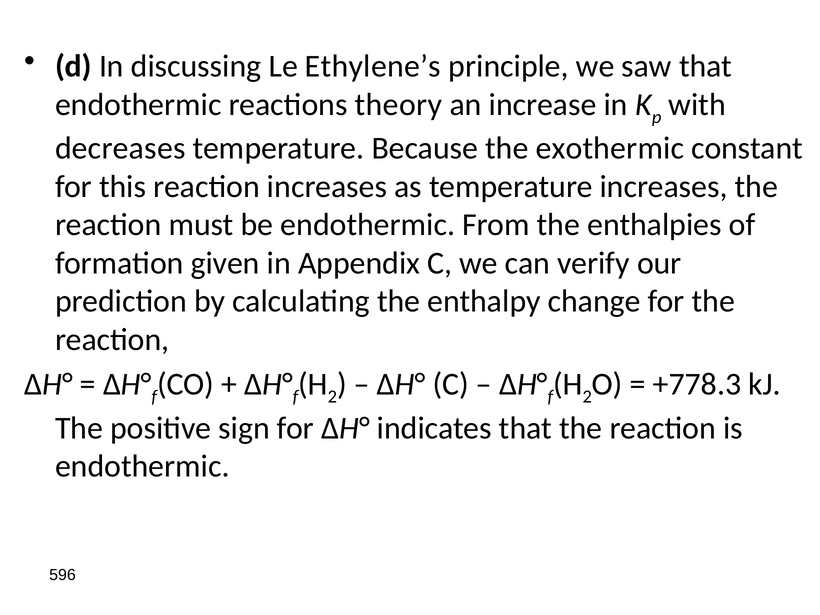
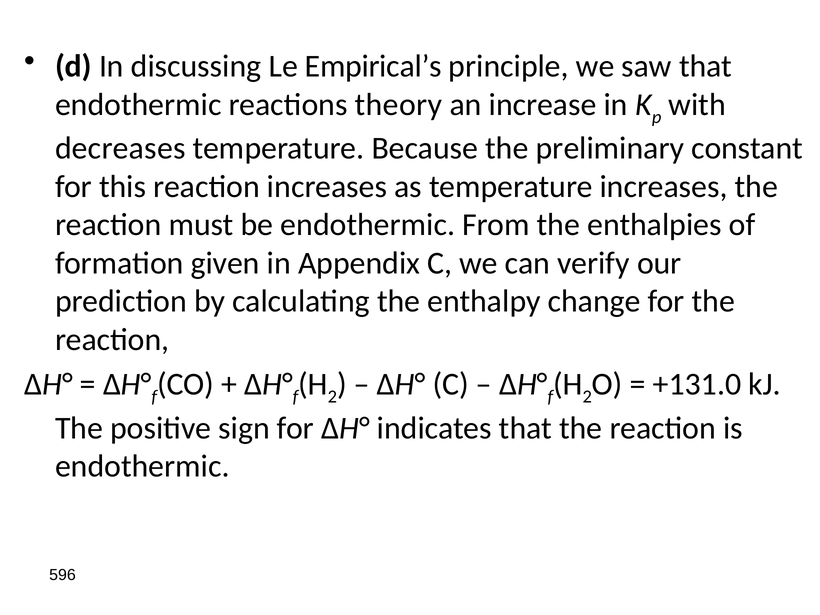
Ethylene’s: Ethylene’s -> Empirical’s (373, 66)
exothermic: exothermic -> preliminary (610, 148)
+778.3: +778.3 -> +131.0 (697, 384)
